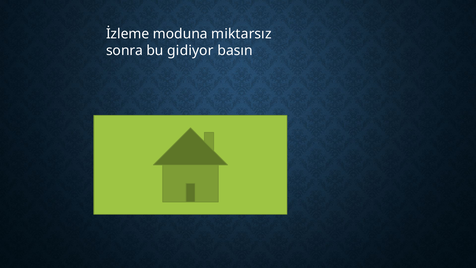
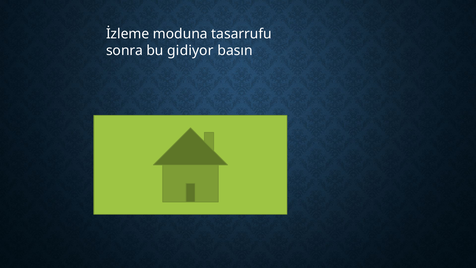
miktarsız: miktarsız -> tasarrufu (242, 34)
